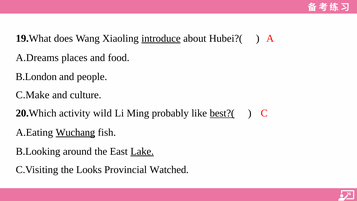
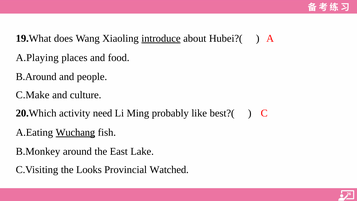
A.Dreams: A.Dreams -> A.Playing (37, 58)
B.London: B.London -> B.Around (36, 77)
wild: wild -> need (103, 113)
best?( underline: present -> none (222, 113)
B.Looking: B.Looking -> B.Monkey (38, 151)
Lake underline: present -> none (142, 151)
